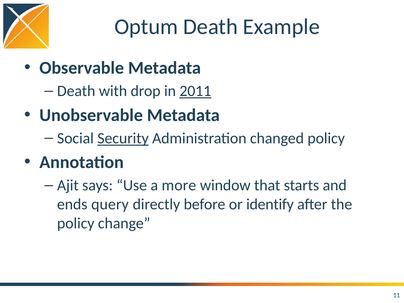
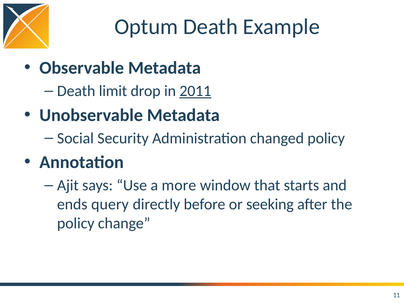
with: with -> limit (113, 91)
Security underline: present -> none (123, 138)
identify: identify -> seeking (270, 204)
